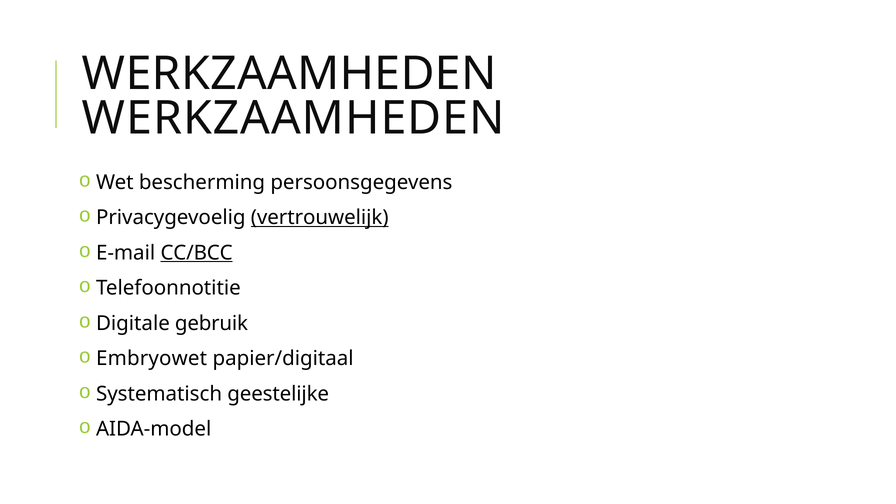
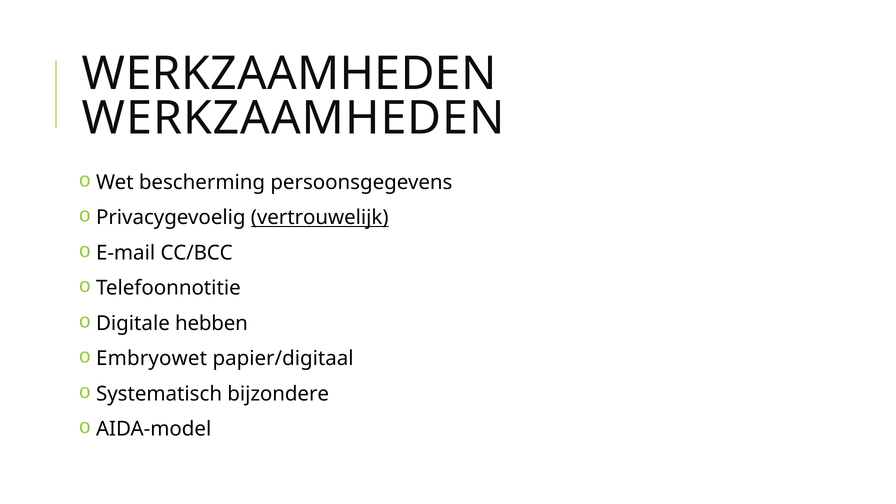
CC/BCC underline: present -> none (197, 253)
gebruik: gebruik -> hebben (211, 323)
geestelijke: geestelijke -> bijzondere (278, 394)
